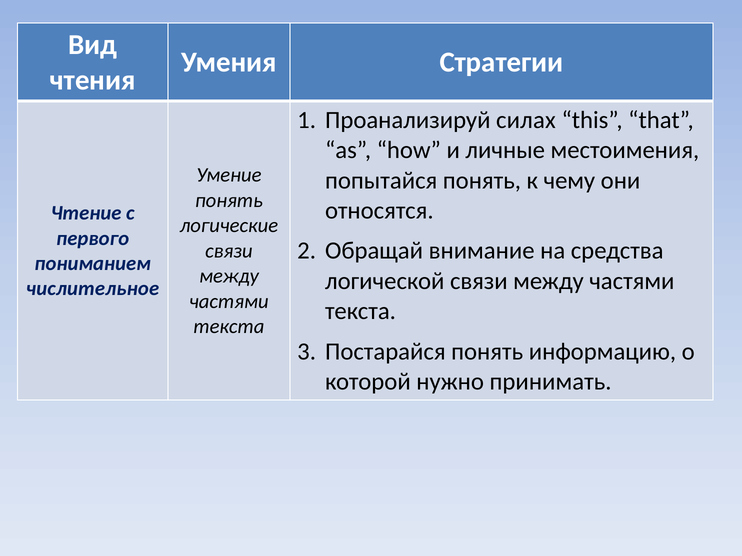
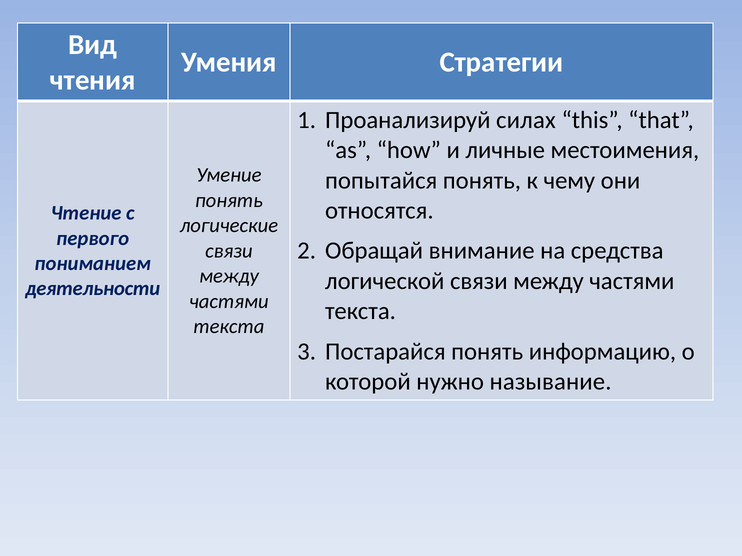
числительное: числительное -> деятельности (93, 289)
принимать: принимать -> называние (551, 382)
